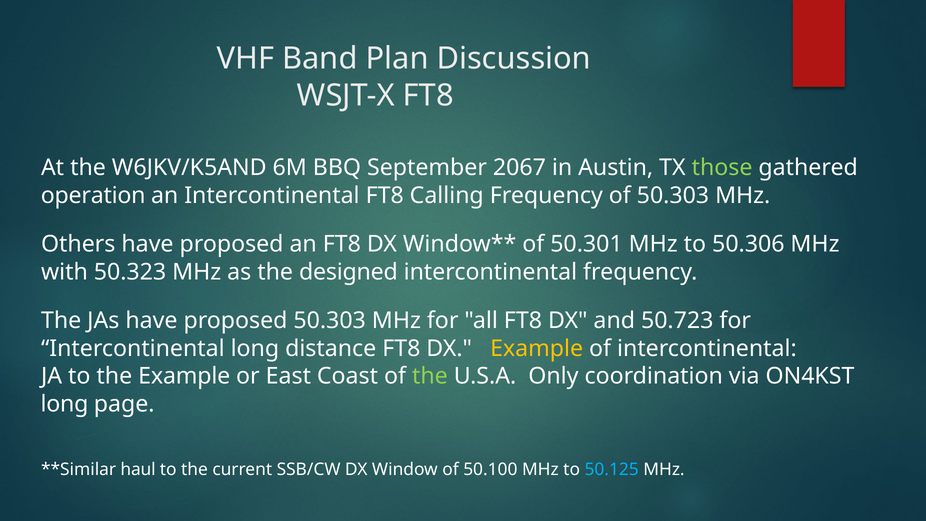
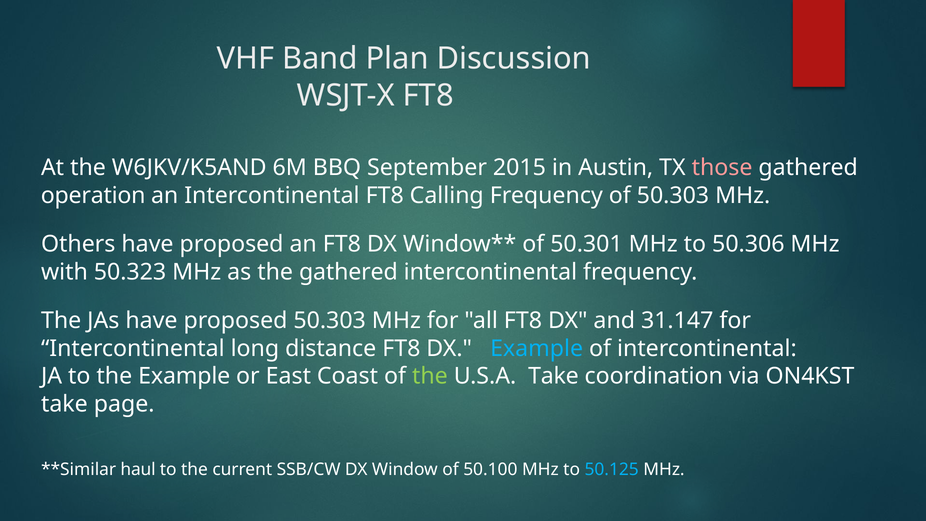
2067: 2067 -> 2015 (519, 168)
those colour: light green -> pink (722, 168)
the designed: designed -> gathered (348, 272)
50.723: 50.723 -> 31.147 (677, 320)
Example colour: yellow -> light blue (537, 348)
U.S.A Only: Only -> Take (554, 376)
long: long -> take (64, 404)
